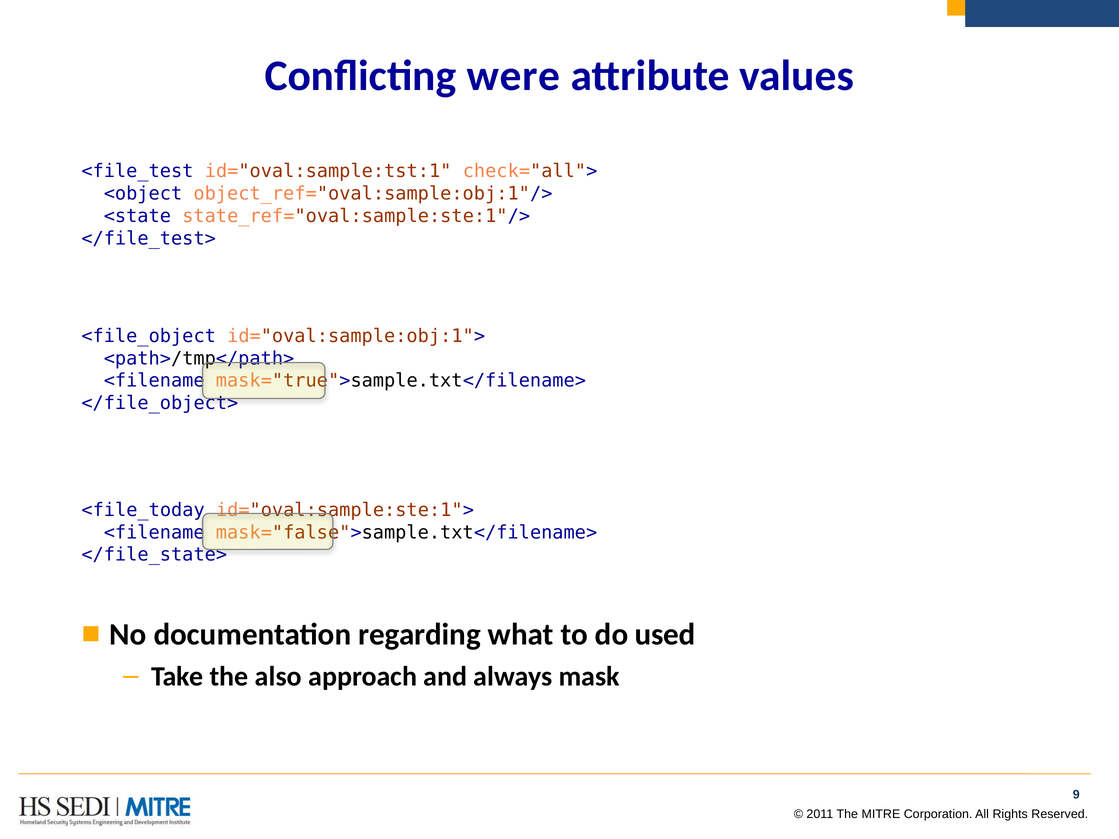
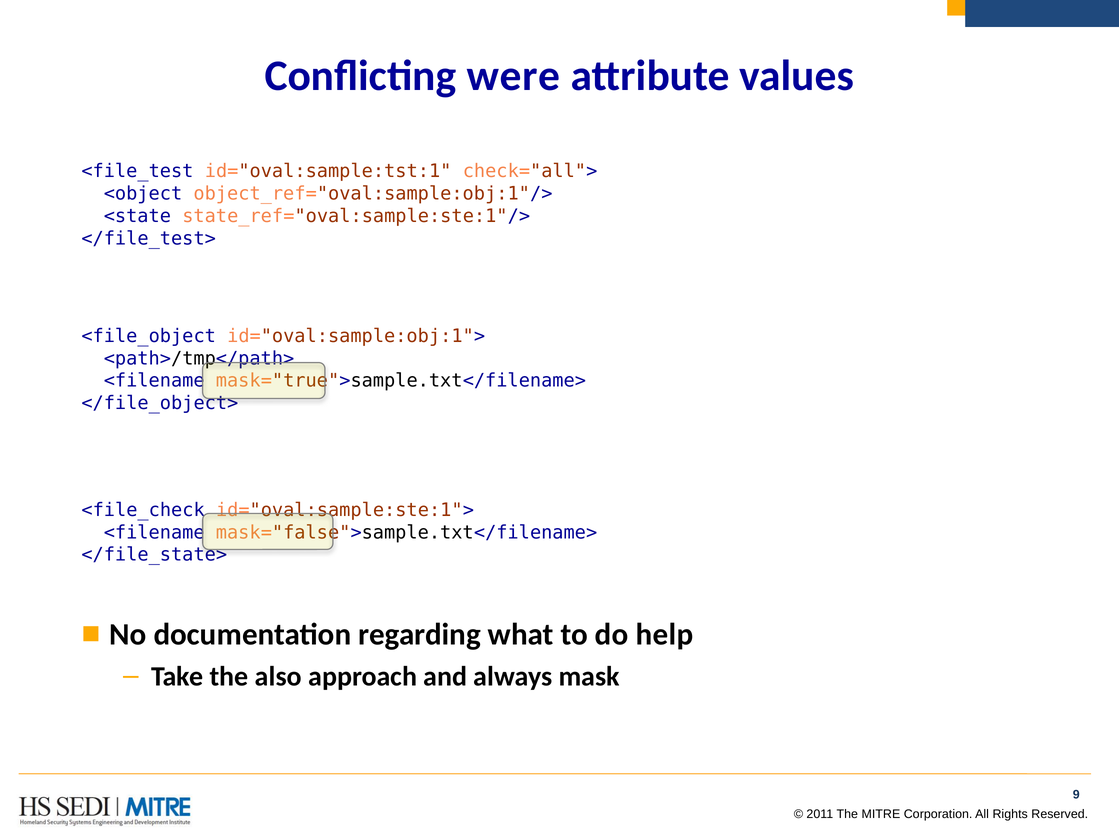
<file_today: <file_today -> <file_check (143, 510)
used: used -> help (665, 635)
